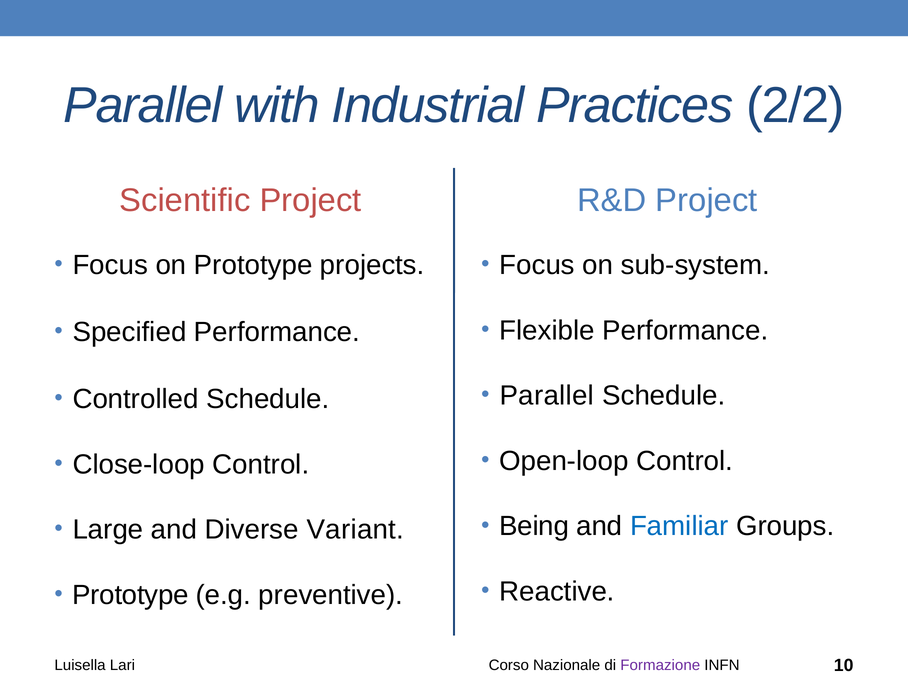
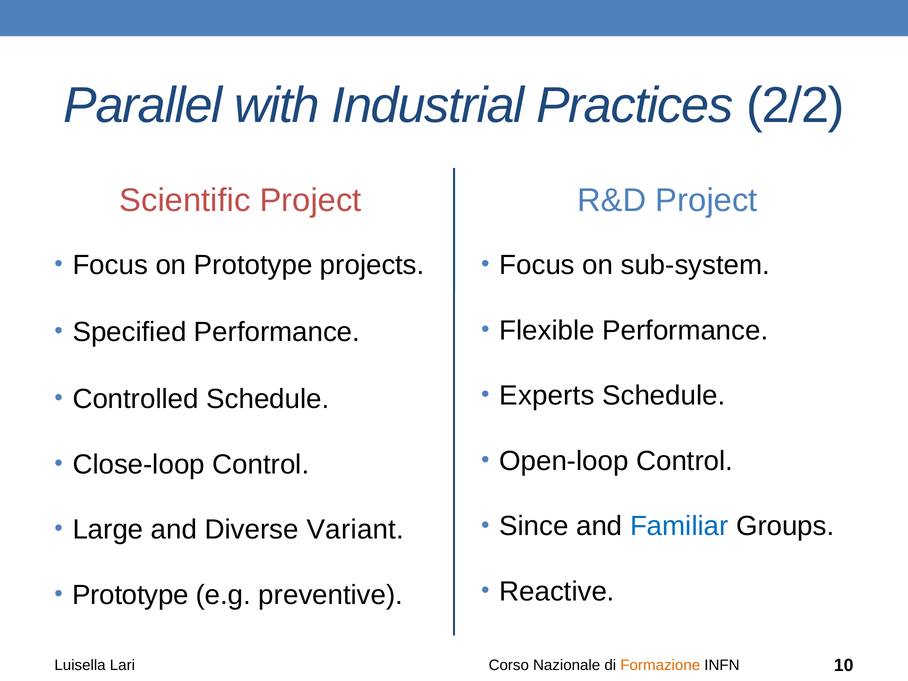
Parallel: Parallel -> Experts (547, 396)
Being: Being -> Since (534, 526)
Formazione colour: purple -> orange (660, 665)
